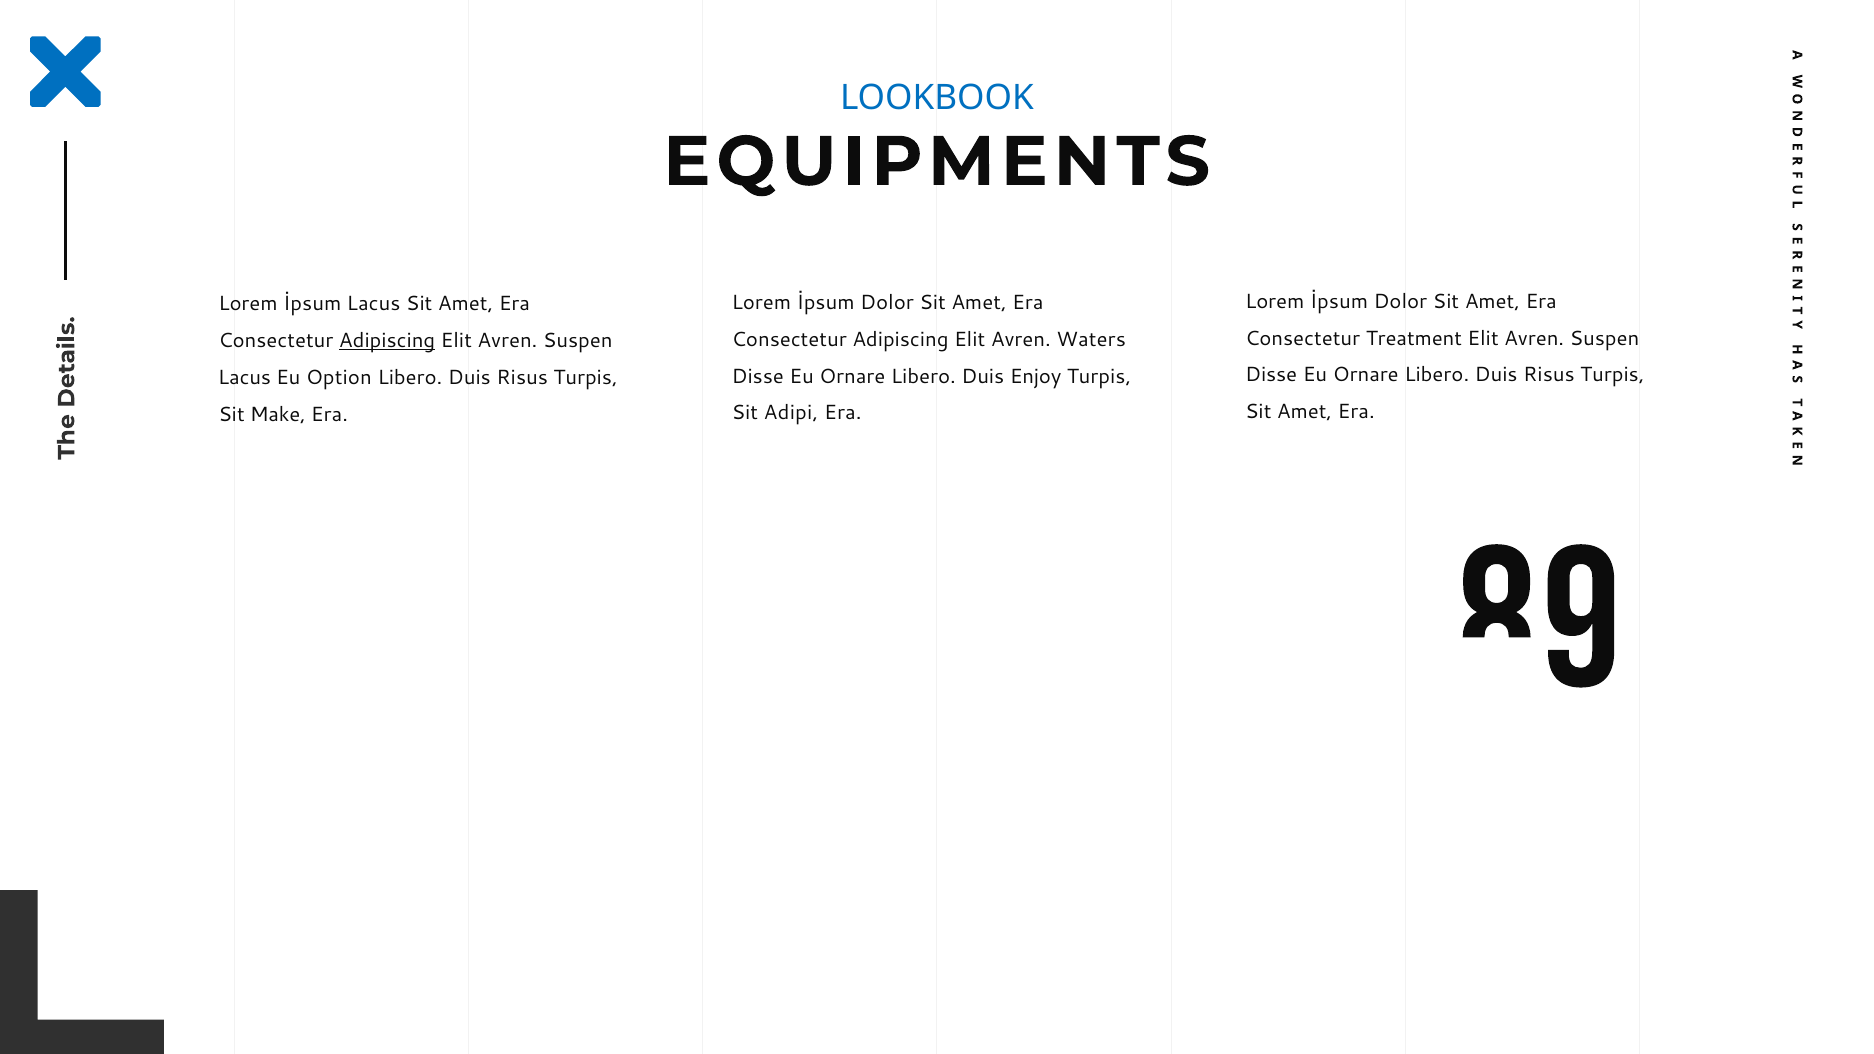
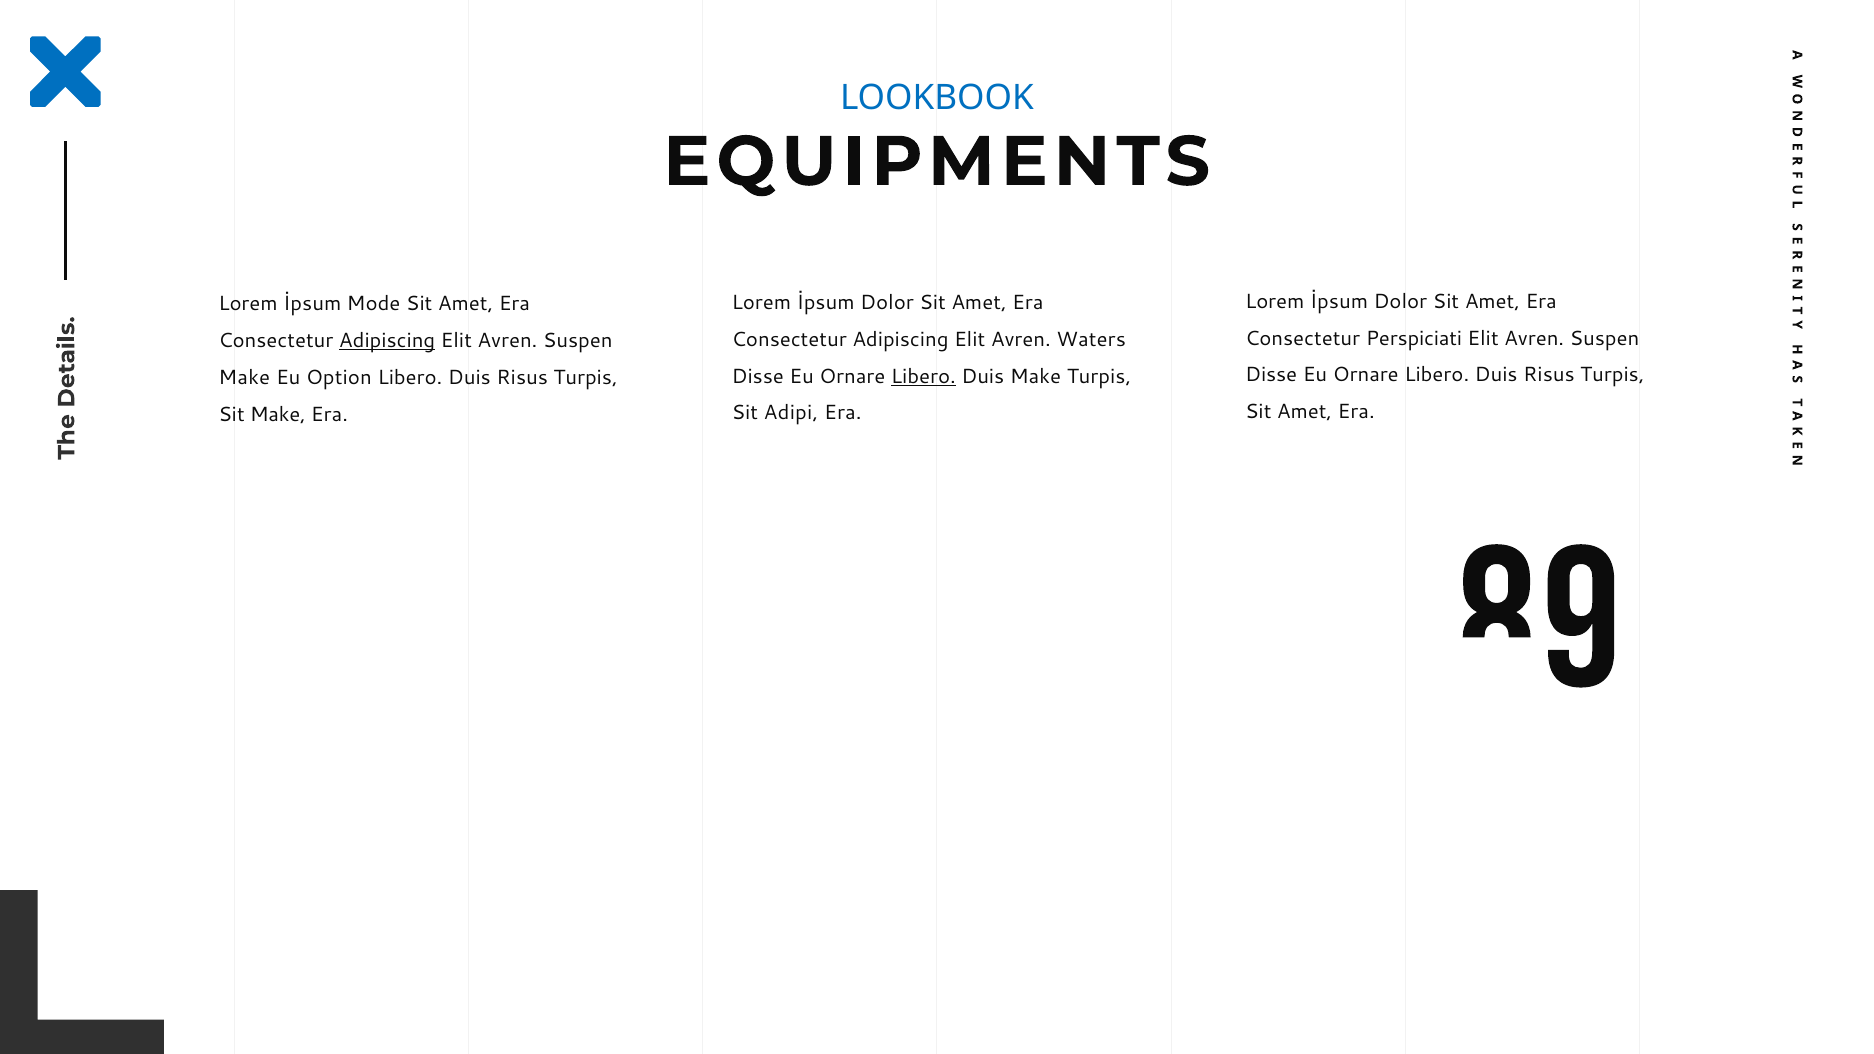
İpsum Lacus: Lacus -> Mode (374, 304)
Treatment: Treatment -> Perspiciati (1414, 338)
Libero underline: none -> present (923, 376)
Duis Enjoy: Enjoy -> Make (1035, 376)
Lacus: Lacus -> Make (244, 378)
